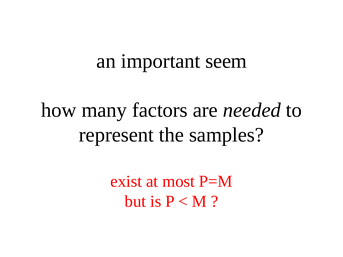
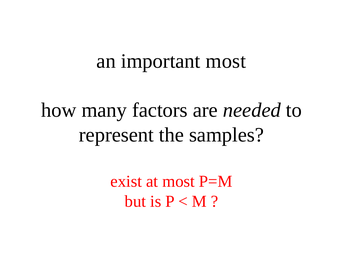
important seem: seem -> most (226, 61)
